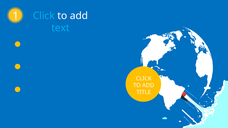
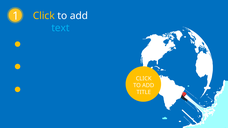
Click colour: light blue -> yellow (44, 16)
